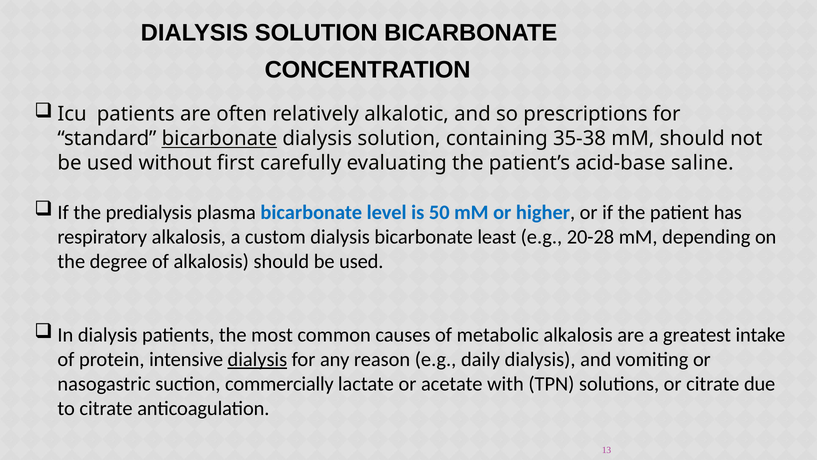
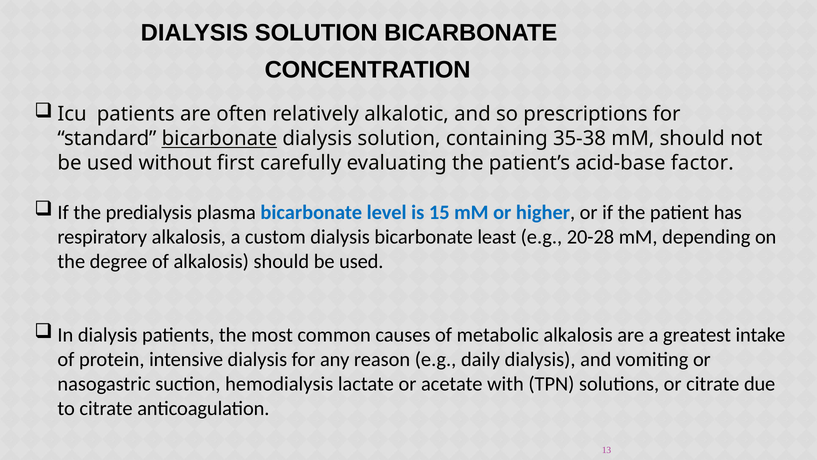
saline: saline -> factor (702, 163)
50: 50 -> 15 (439, 212)
dialysis underline: present -> none (257, 359)
commercially: commercially -> hemodialysis (279, 384)
